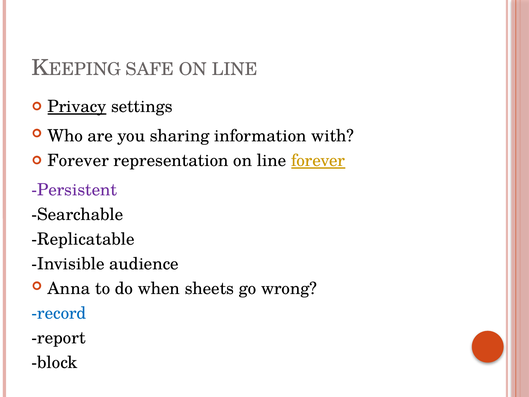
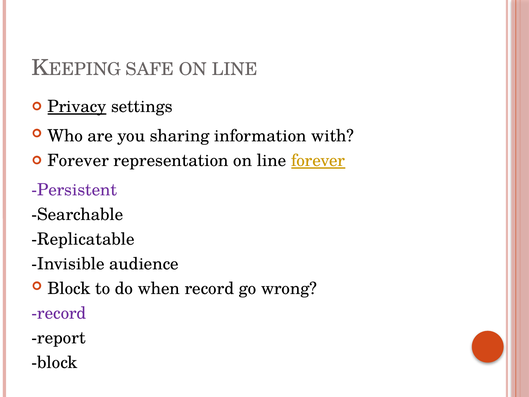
Anna: Anna -> Block (69, 288)
when sheets: sheets -> record (209, 288)
record colour: blue -> purple (59, 313)
